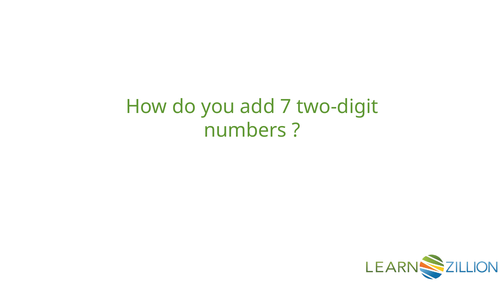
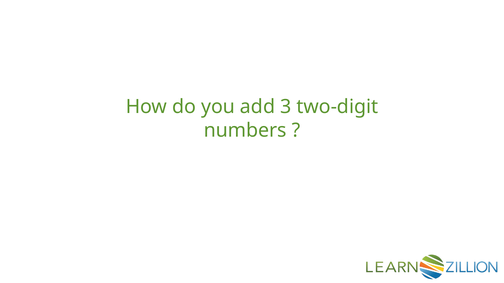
7: 7 -> 3 (286, 107)
